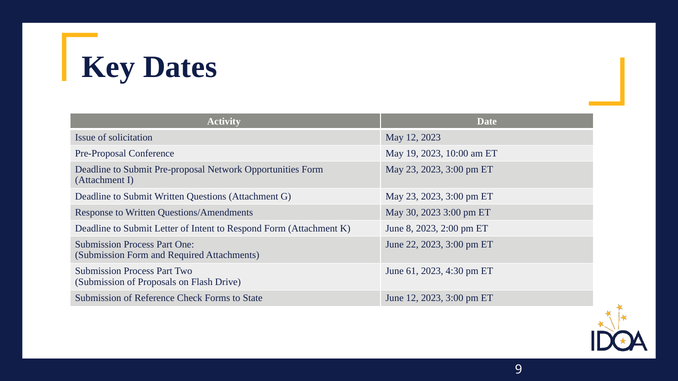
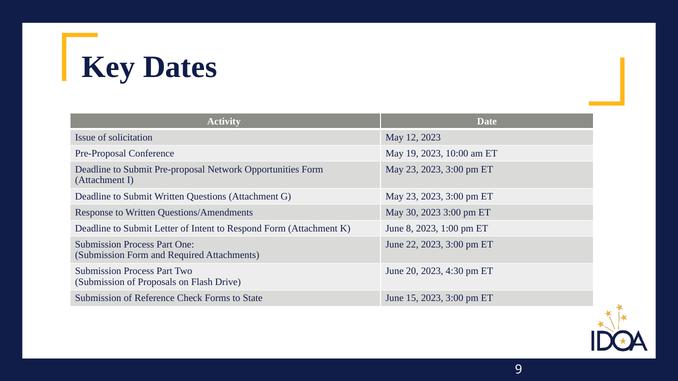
2:00: 2:00 -> 1:00 (450, 229)
61: 61 -> 20 (412, 272)
June 12: 12 -> 15 (412, 298)
